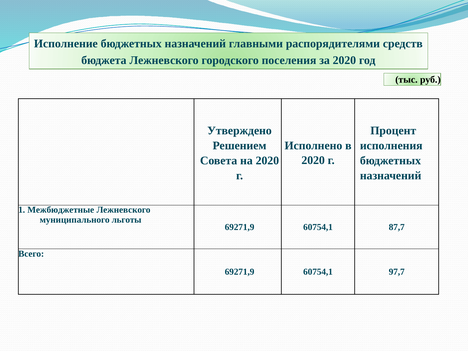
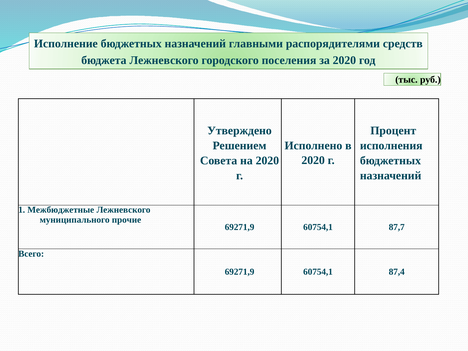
льготы: льготы -> прочие (127, 220)
97,7: 97,7 -> 87,4 (397, 272)
